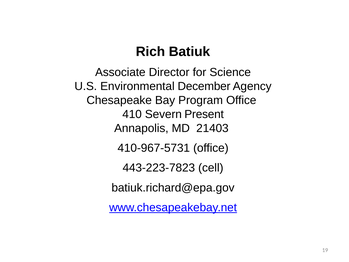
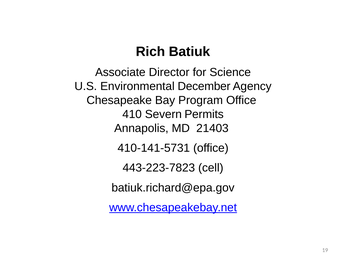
Present: Present -> Permits (204, 114)
410-967-5731: 410-967-5731 -> 410-141-5731 (154, 148)
